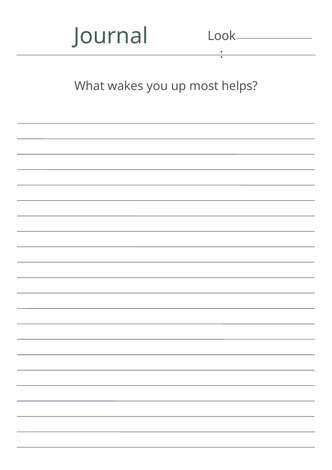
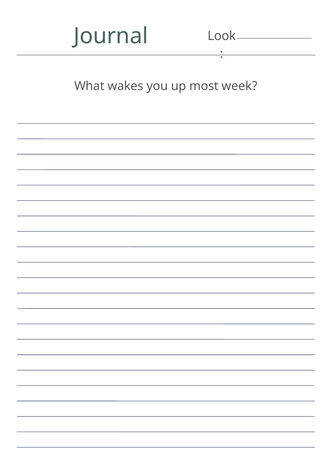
helps: helps -> week (240, 86)
